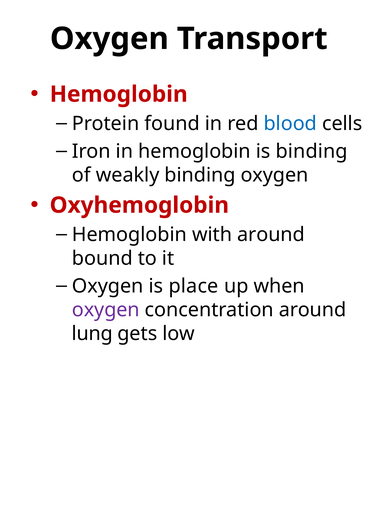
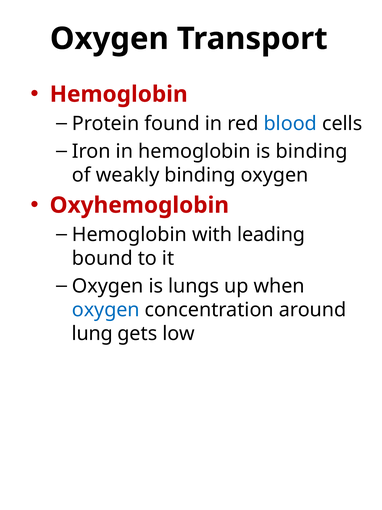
with around: around -> leading (271, 234)
place: place -> lungs (194, 286)
oxygen colour: purple -> blue (106, 309)
